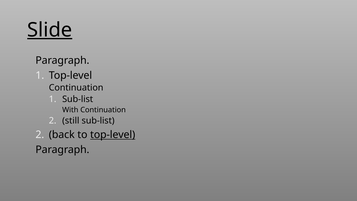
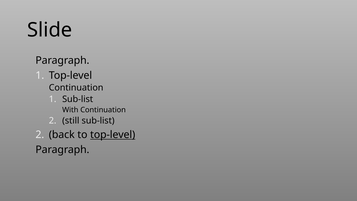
Slide underline: present -> none (50, 30)
